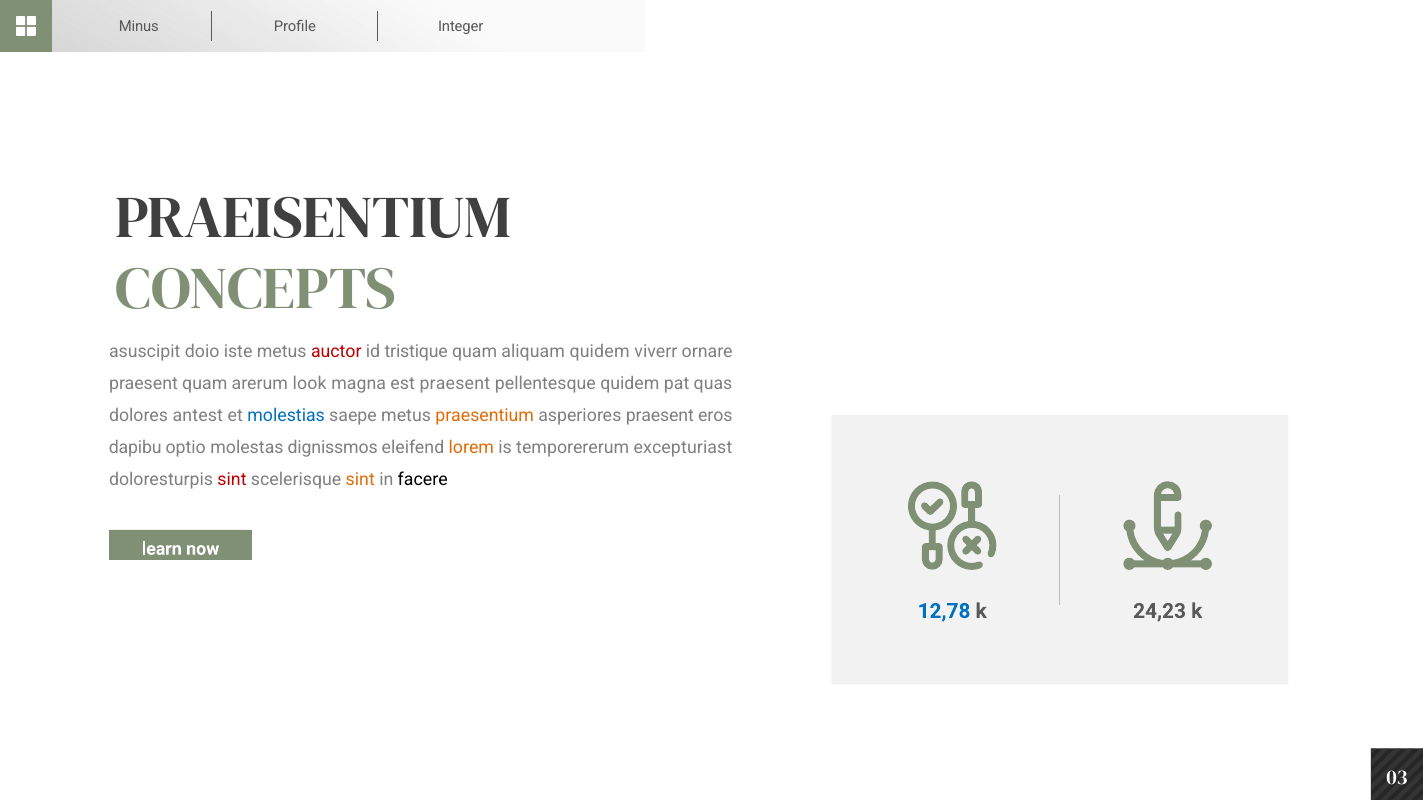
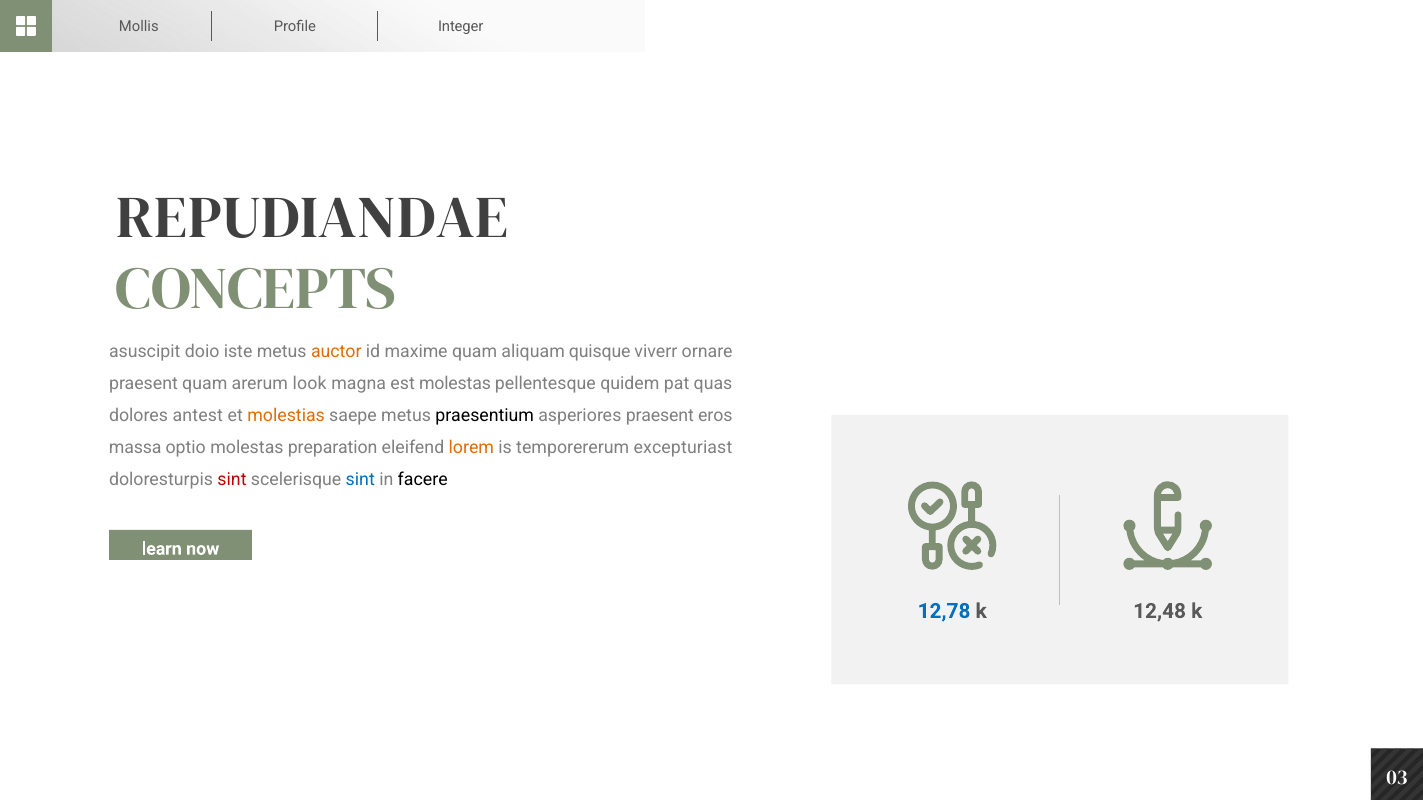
Minus: Minus -> Mollis (139, 27)
PRAEISENTIUM: PRAEISENTIUM -> REPUDIANDAE (313, 218)
auctor colour: red -> orange (336, 351)
tristique: tristique -> maxime (416, 351)
aliquam quidem: quidem -> quisque (600, 351)
est praesent: praesent -> molestas (455, 383)
molestias colour: blue -> orange (286, 415)
praesentium colour: orange -> black (485, 415)
dapibu: dapibu -> massa (135, 447)
dignissmos: dignissmos -> preparation (333, 447)
sint colour: orange -> blue (360, 479)
24,23: 24,23 -> 12,48 (1160, 611)
